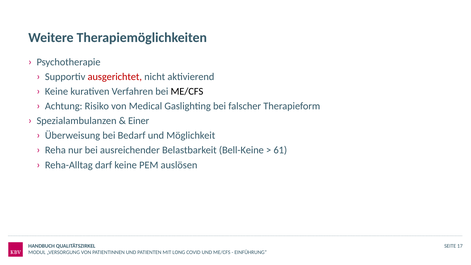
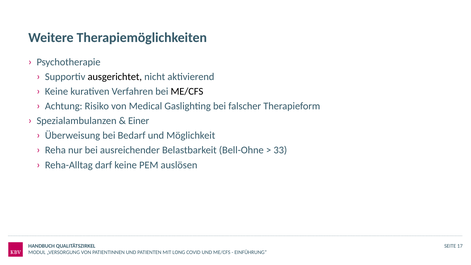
ausgerichtet colour: red -> black (115, 77)
Bell-Keine: Bell-Keine -> Bell-Ohne (241, 150)
61: 61 -> 33 (280, 150)
